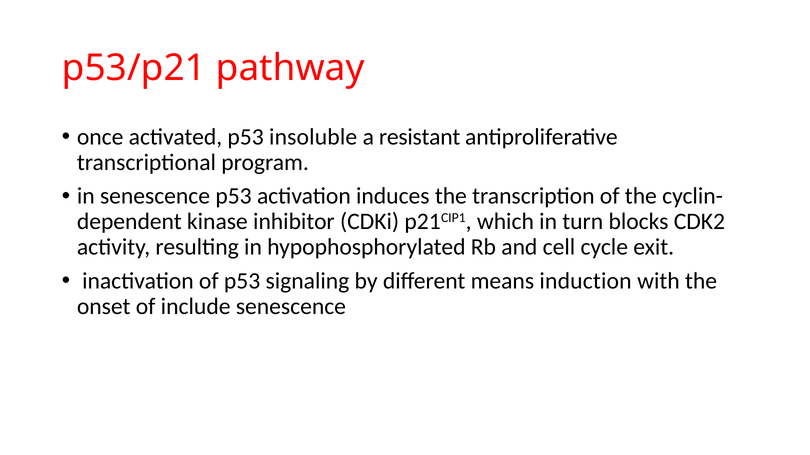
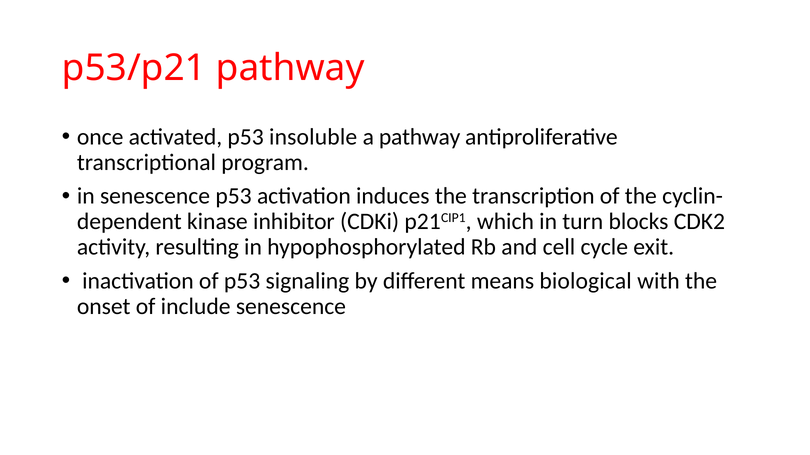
a resistant: resistant -> pathway (420, 137)
induction: induction -> biological (586, 281)
